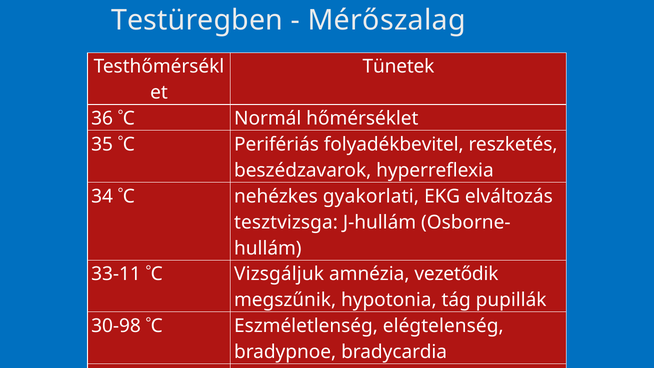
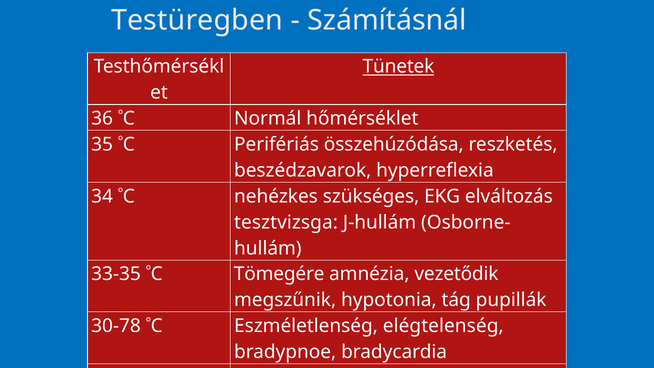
Mérőszalag: Mérőszalag -> Számításnál (387, 20)
Tünetek underline: none -> present (398, 67)
folyadékbevitel: folyadékbevitel -> összehúzódása (394, 144)
gyakorlati: gyakorlati -> szükséges (371, 196)
33-11: 33-11 -> 33-35 (116, 274)
Vizsgáljuk: Vizsgáljuk -> Tömegére (279, 274)
30-98: 30-98 -> 30-78 (116, 326)
